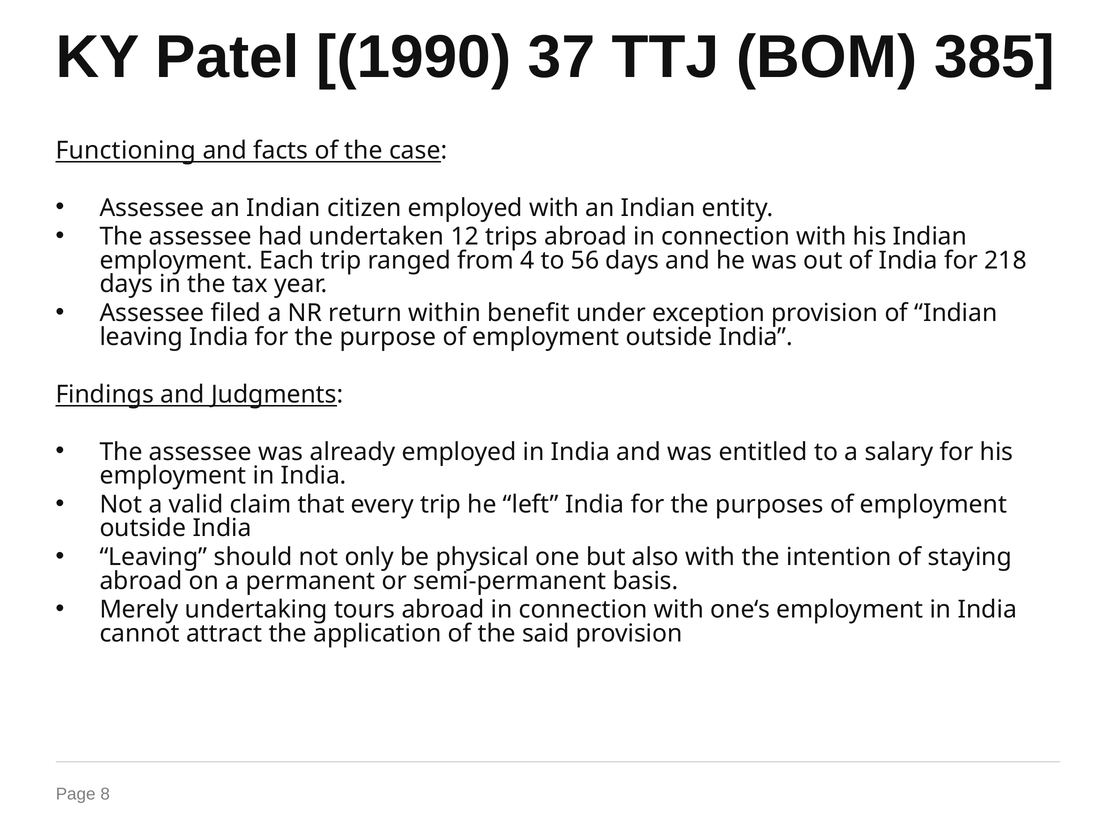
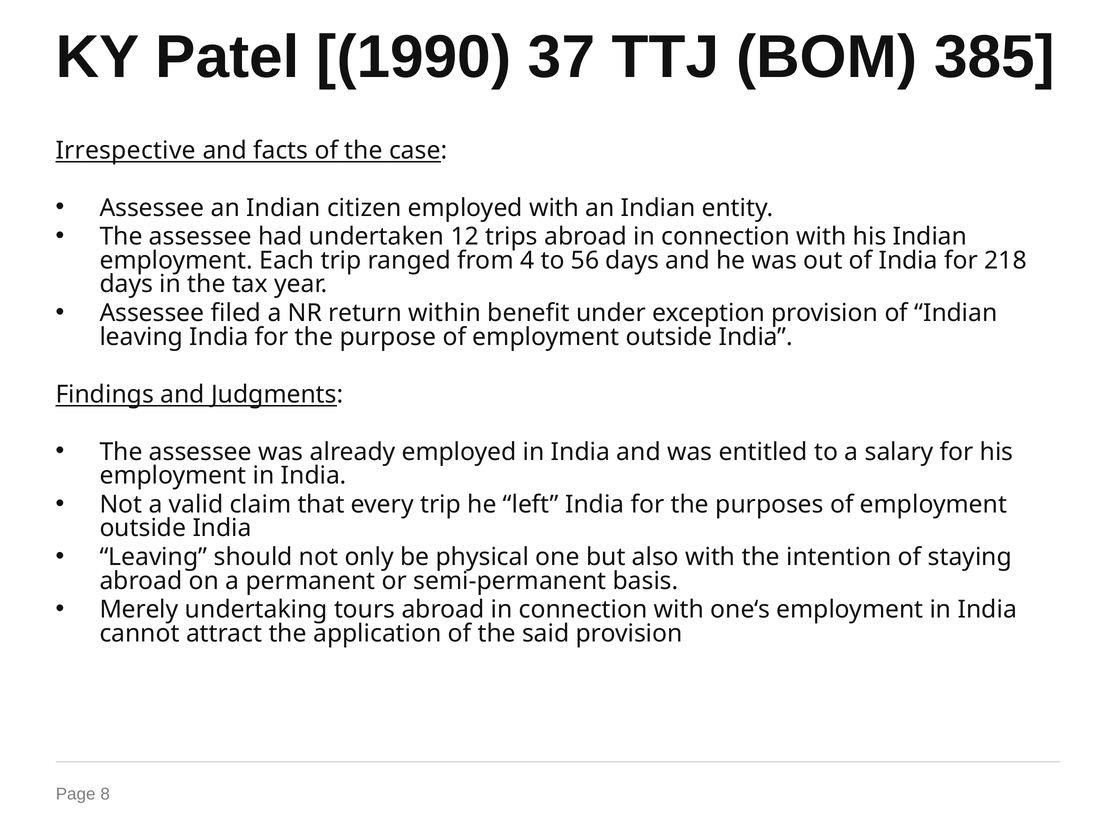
Functioning: Functioning -> Irrespective (126, 150)
